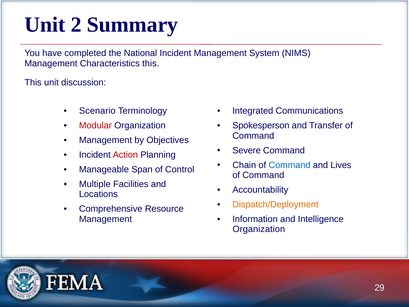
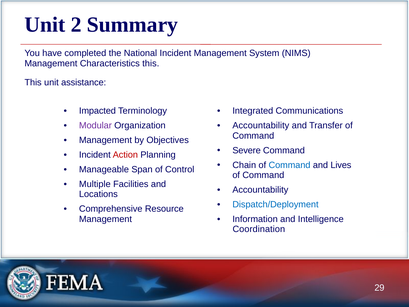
discussion: discussion -> assistance (84, 83)
Scenario: Scenario -> Impacted (97, 111)
Modular colour: red -> purple (95, 126)
Spokesperson: Spokesperson -> Accountability (261, 126)
Dispatch/Deployment colour: orange -> blue (275, 204)
Organization: Organization -> Coordination (259, 229)
